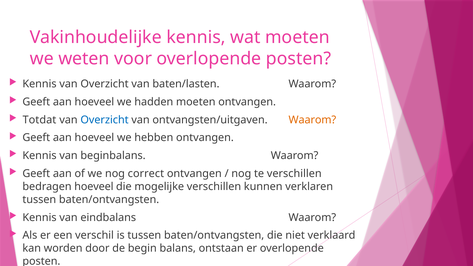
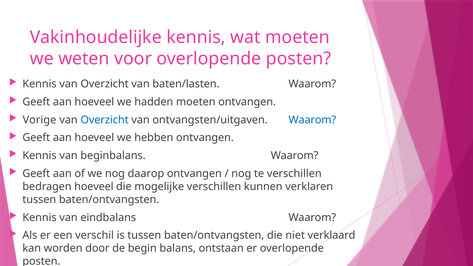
Totdat: Totdat -> Vorige (39, 120)
Waarom colour: orange -> blue (312, 120)
correct: correct -> daarop (146, 174)
